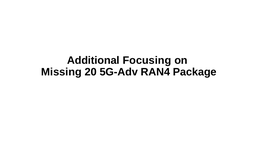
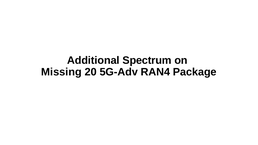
Focusing: Focusing -> Spectrum (147, 60)
